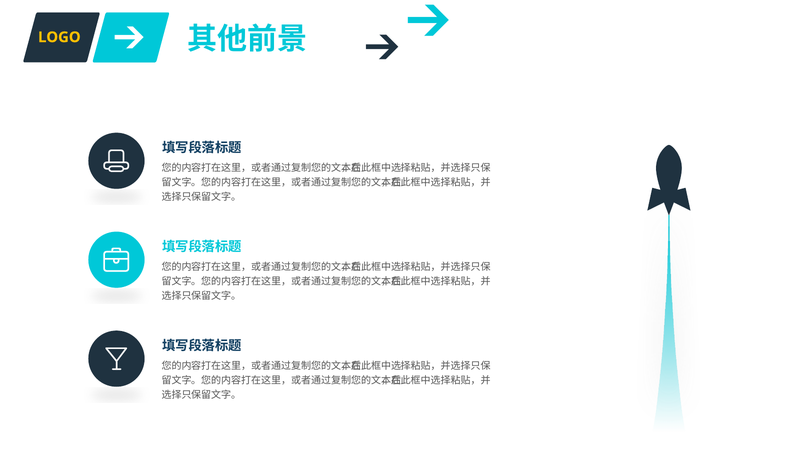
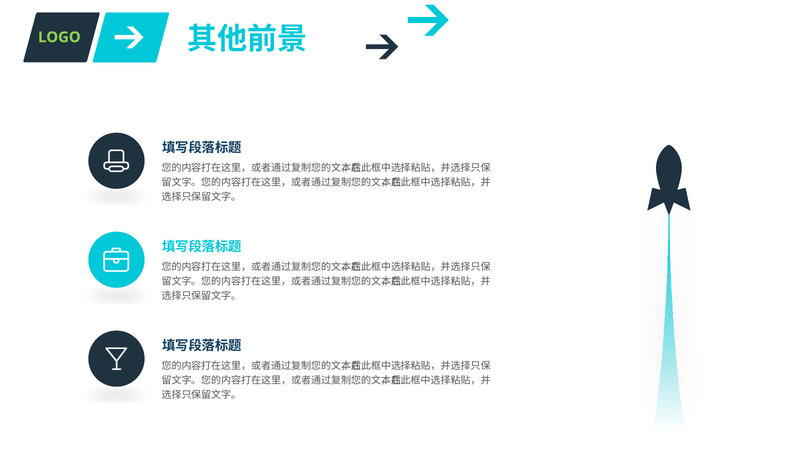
LOGO colour: yellow -> light green (59, 37)
